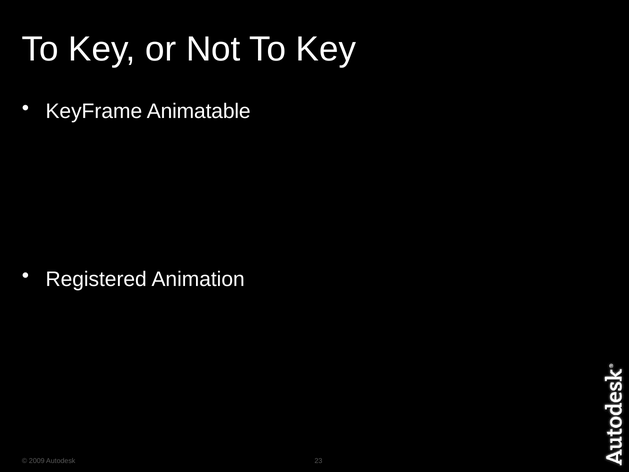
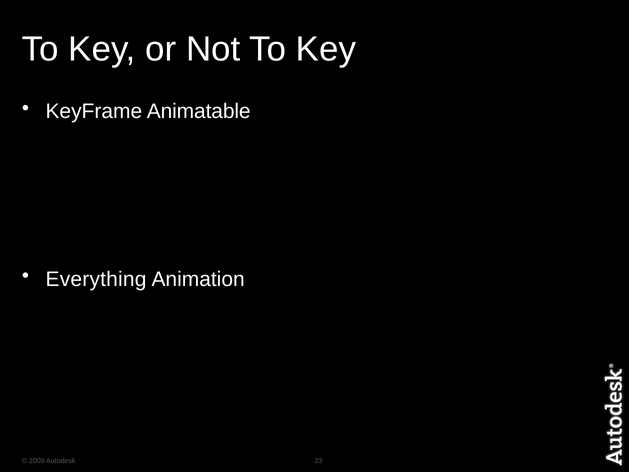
Registered: Registered -> Everything (96, 279)
